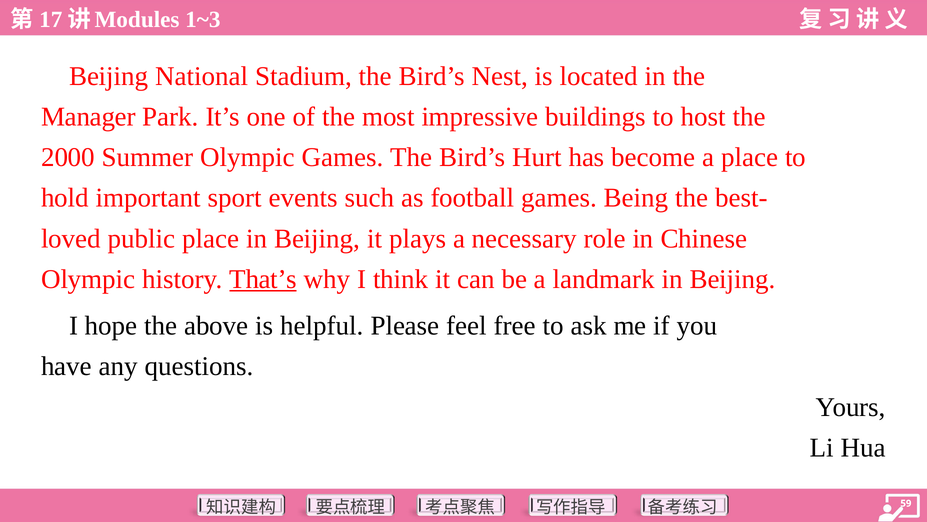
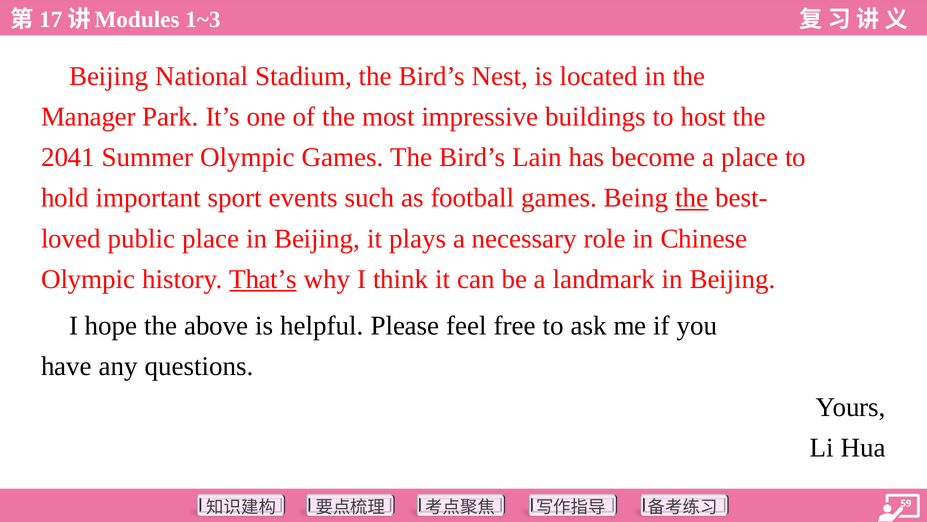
2000: 2000 -> 2041 (68, 157)
Hurt: Hurt -> Lain (537, 157)
the underline: none -> present (692, 198)
